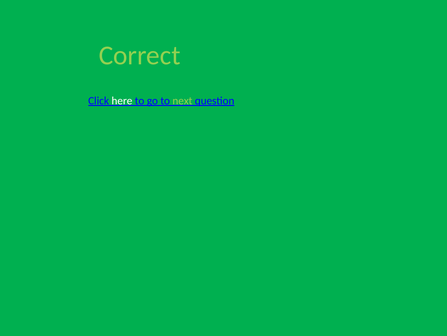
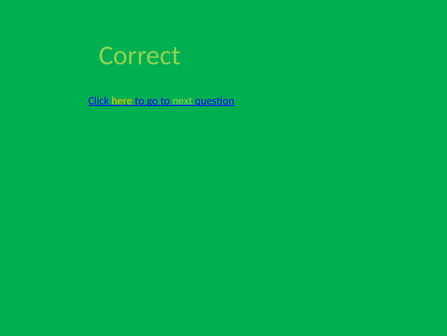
here colour: white -> yellow (122, 100)
